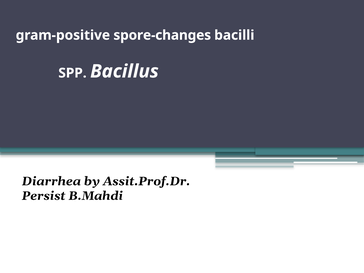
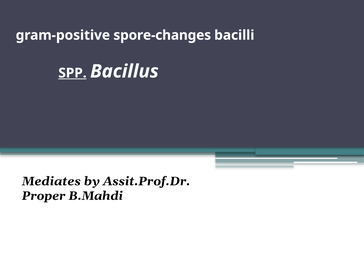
SPP underline: none -> present (72, 73)
Diarrhea: Diarrhea -> Mediates (51, 181)
Persist: Persist -> Proper (44, 196)
